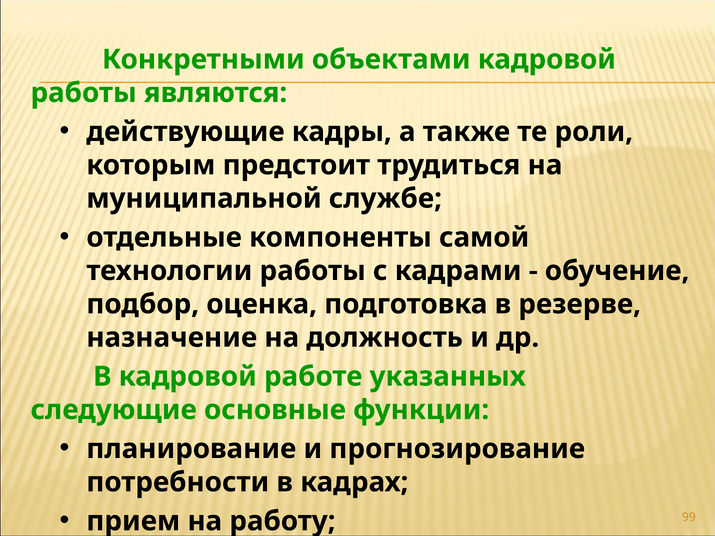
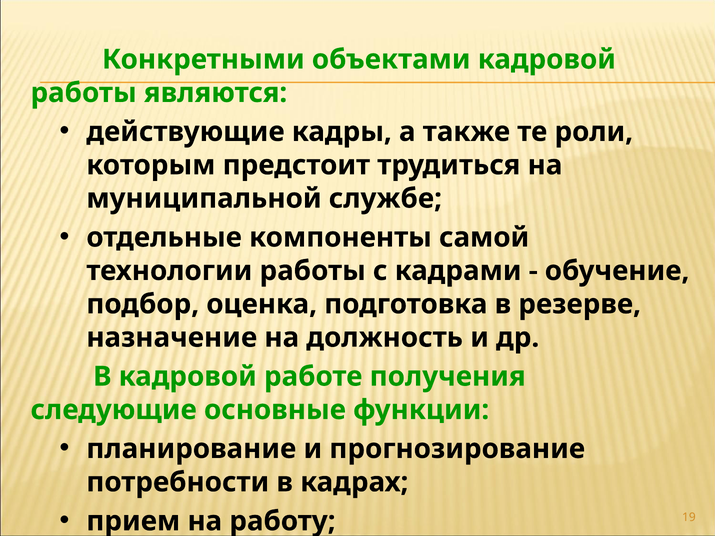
указанных: указанных -> получения (448, 377)
99: 99 -> 19 (689, 518)
